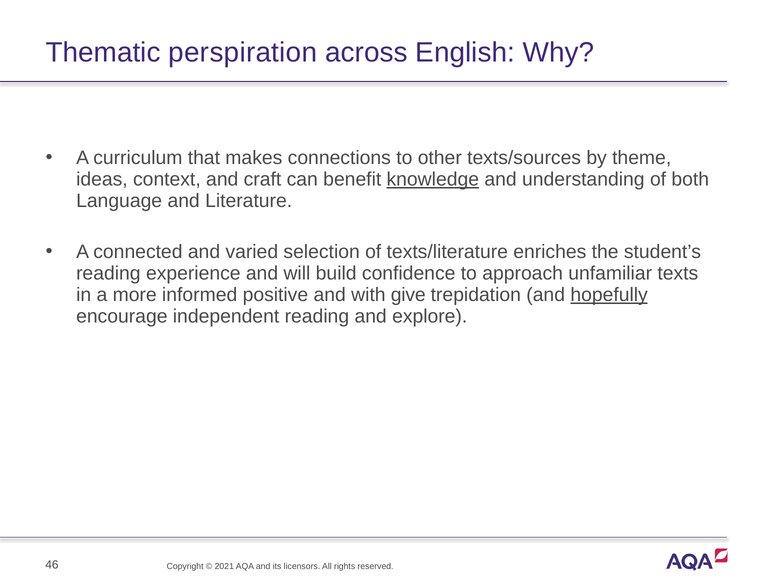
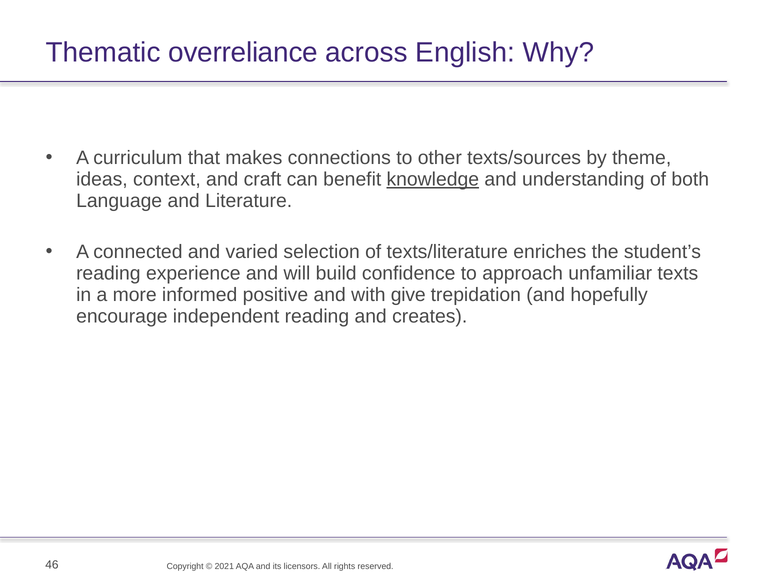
perspiration: perspiration -> overreliance (243, 53)
hopefully underline: present -> none (609, 295)
explore: explore -> creates (430, 316)
